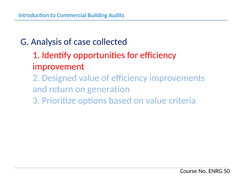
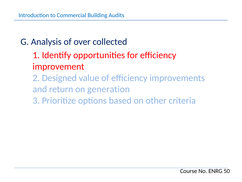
case: case -> over (82, 42)
on value: value -> other (156, 100)
